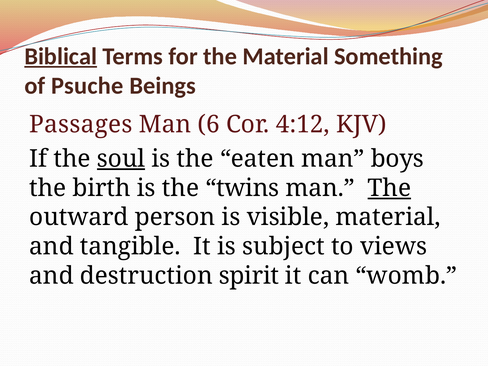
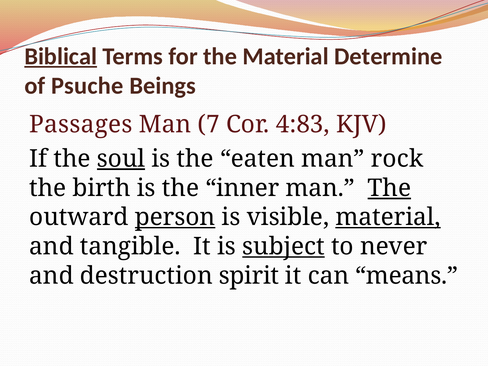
Something: Something -> Determine (388, 56)
6: 6 -> 7 (209, 125)
4:12: 4:12 -> 4:83 (303, 125)
boys: boys -> rock (397, 159)
twins: twins -> inner (242, 188)
person underline: none -> present (175, 217)
material underline: none -> present (388, 217)
subject underline: none -> present (283, 247)
views: views -> never (394, 247)
womb: womb -> means (407, 276)
